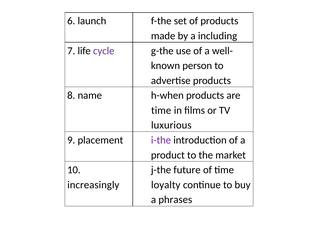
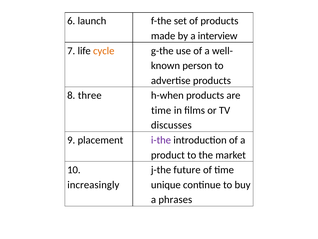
including: including -> interview (218, 36)
cycle colour: purple -> orange (104, 51)
name: name -> three (90, 95)
luxurious: luxurious -> discusses (171, 125)
loyalty: loyalty -> unique (166, 184)
